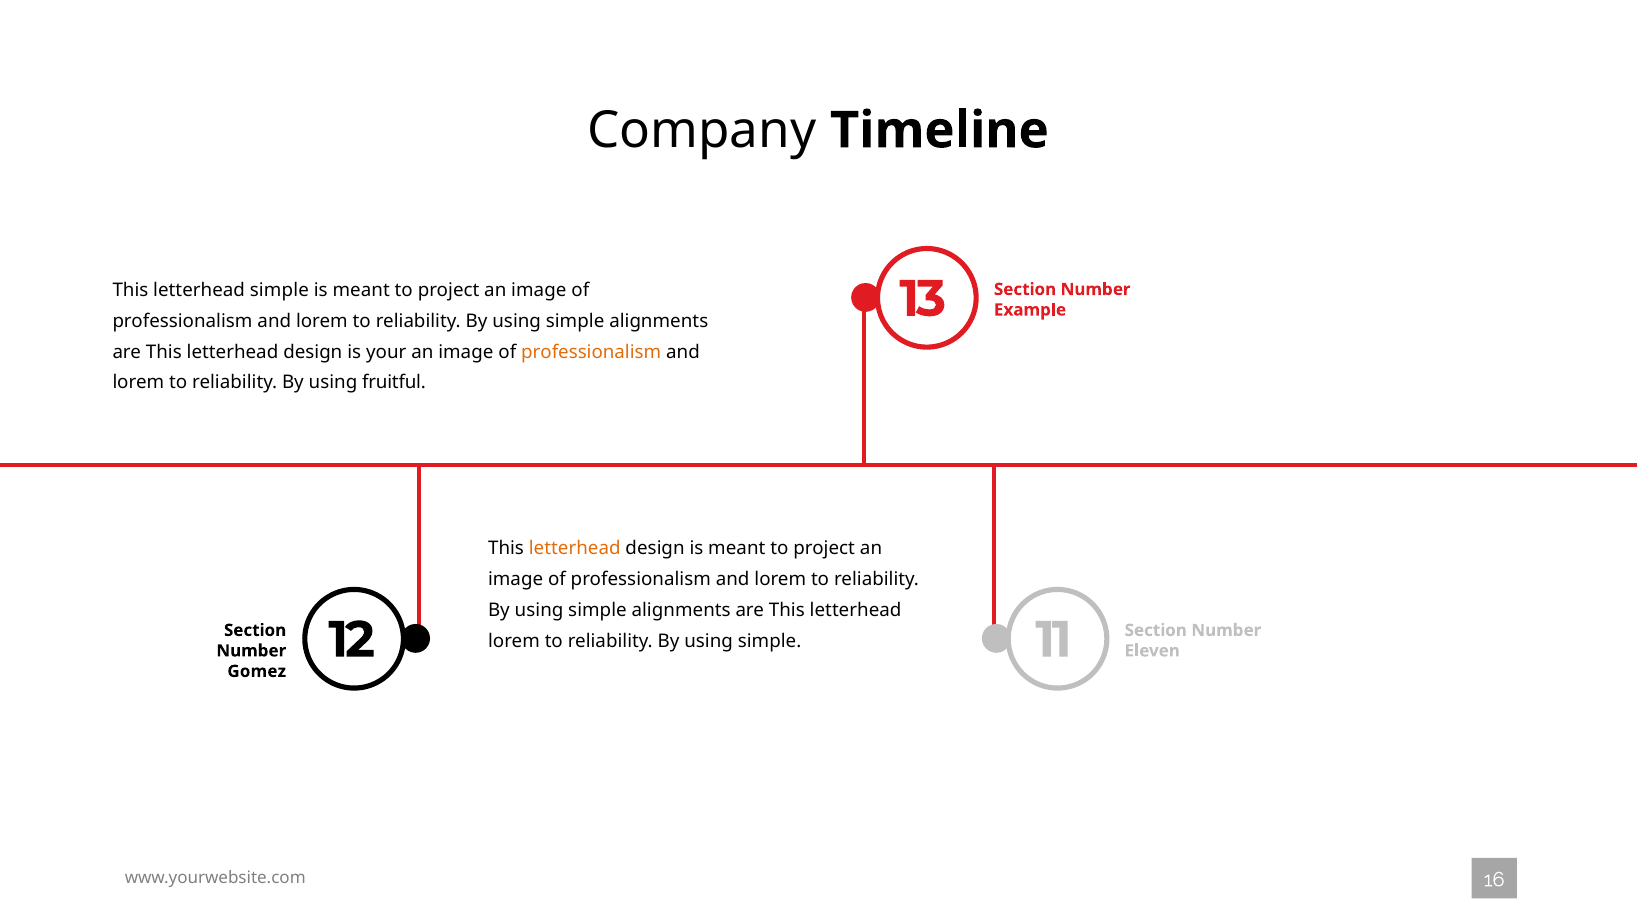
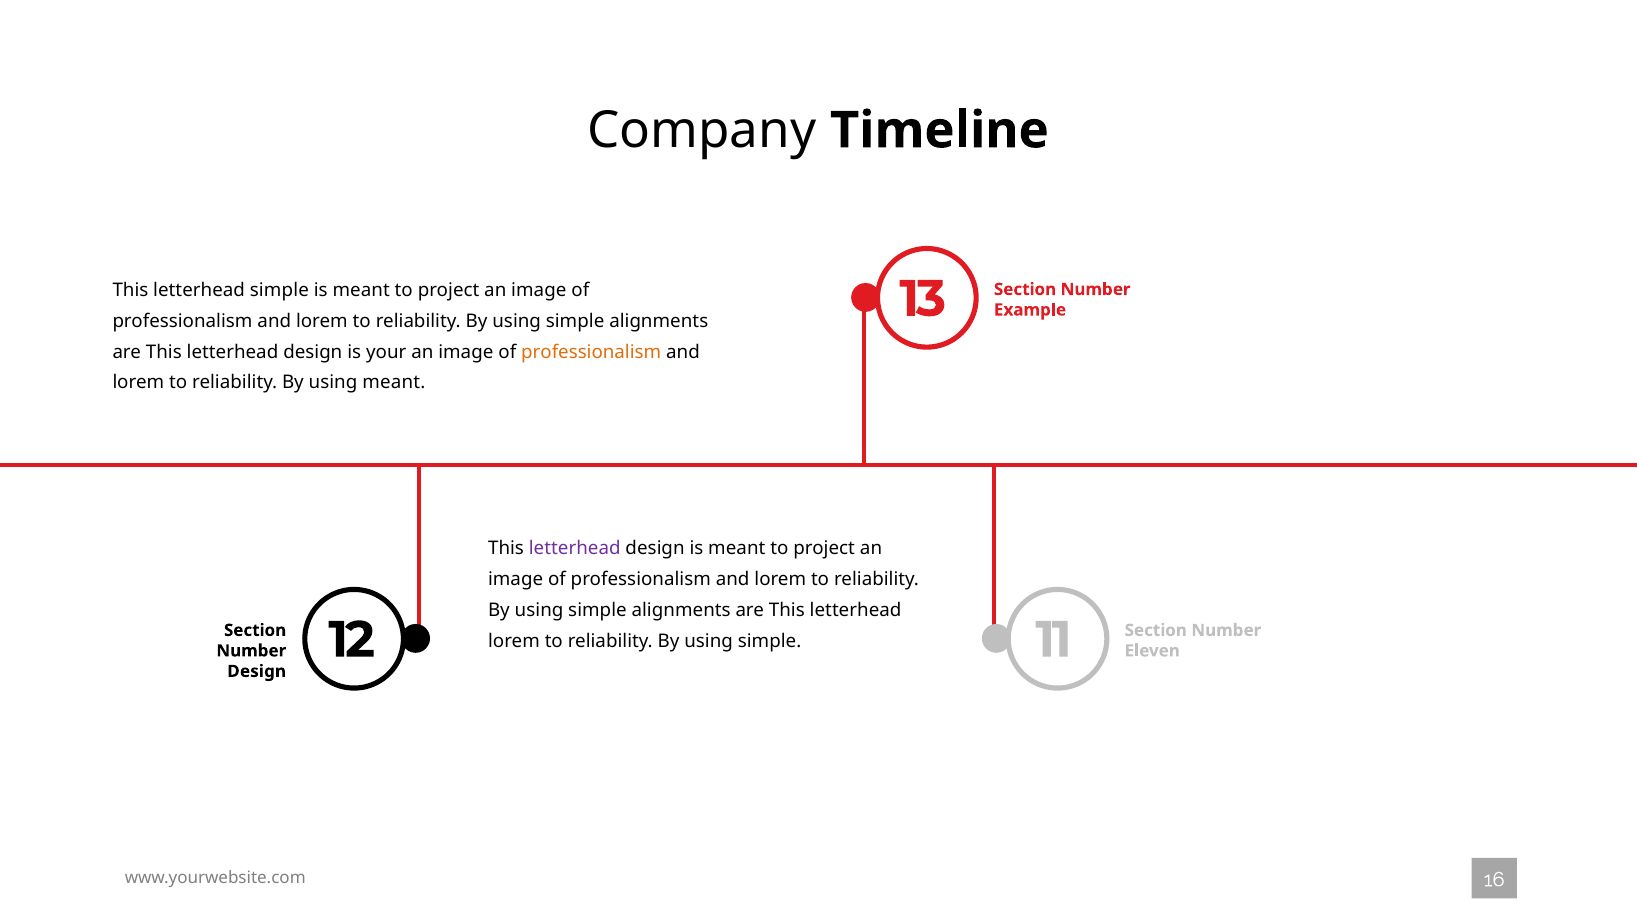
using fruitful: fruitful -> meant (394, 382)
letterhead colour: orange -> purple (575, 549)
Gomez: Gomez -> Design (257, 671)
